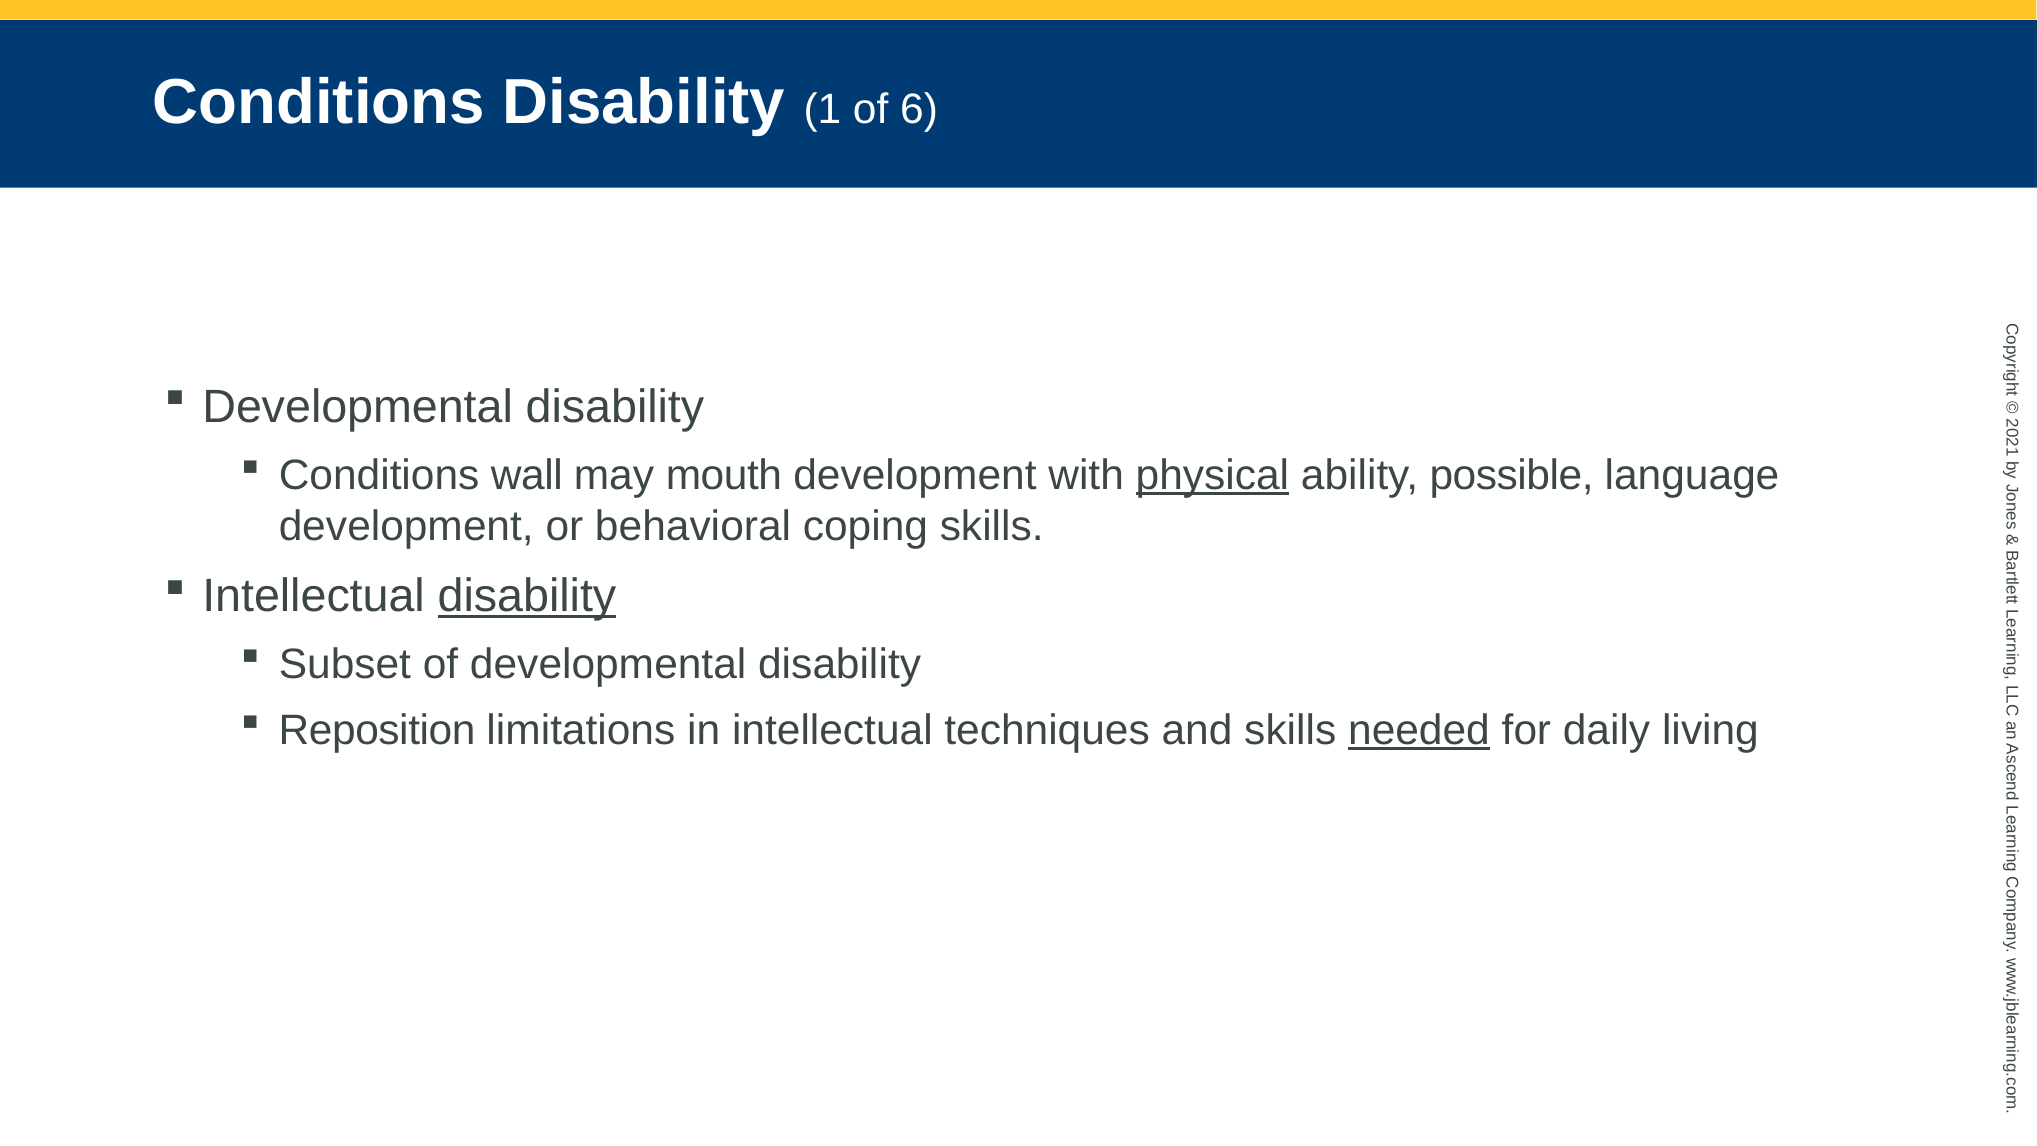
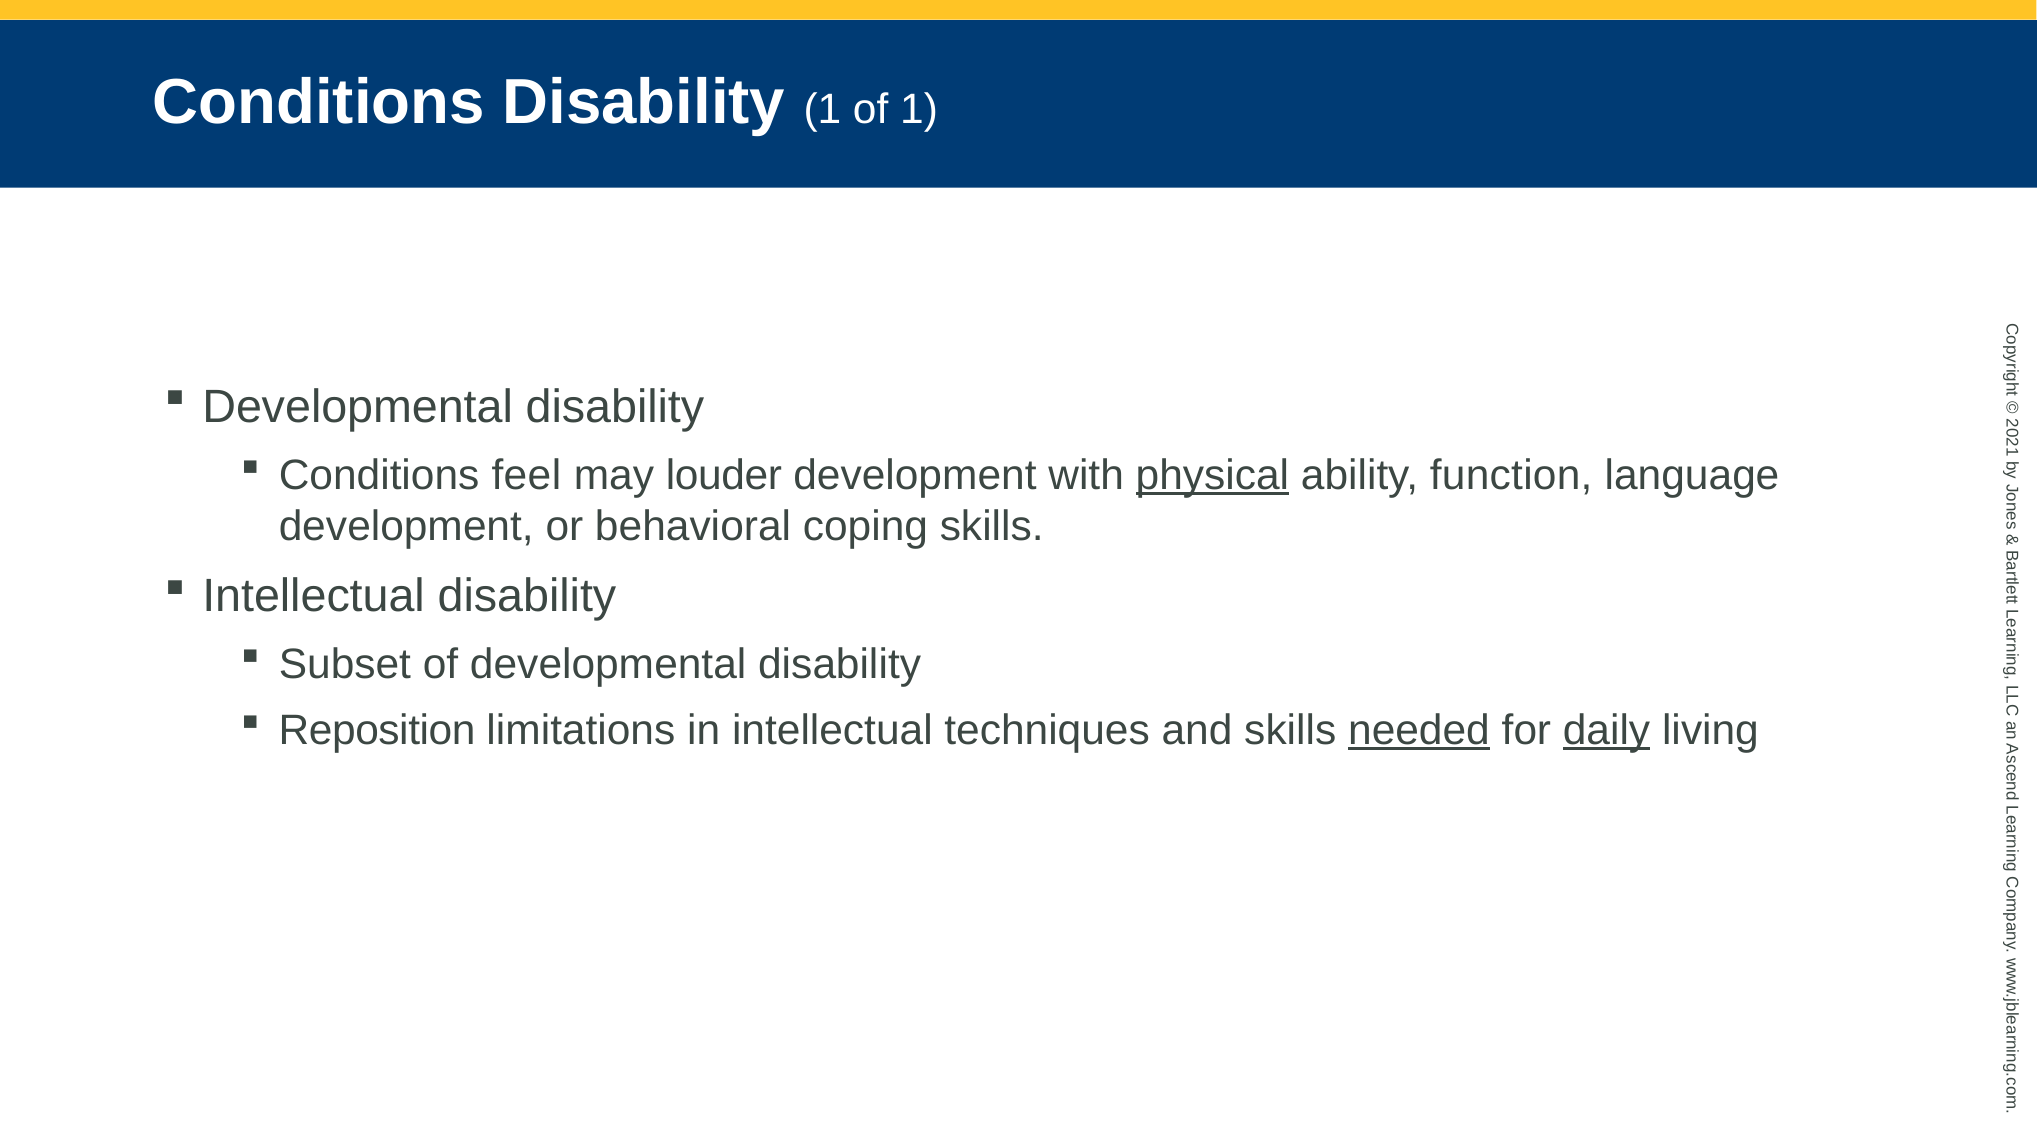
of 6: 6 -> 1 (919, 109)
wall: wall -> feel (526, 475)
mouth: mouth -> louder (724, 475)
possible: possible -> function (1511, 475)
disability underline: present -> none (527, 596)
daily underline: none -> present (1607, 730)
